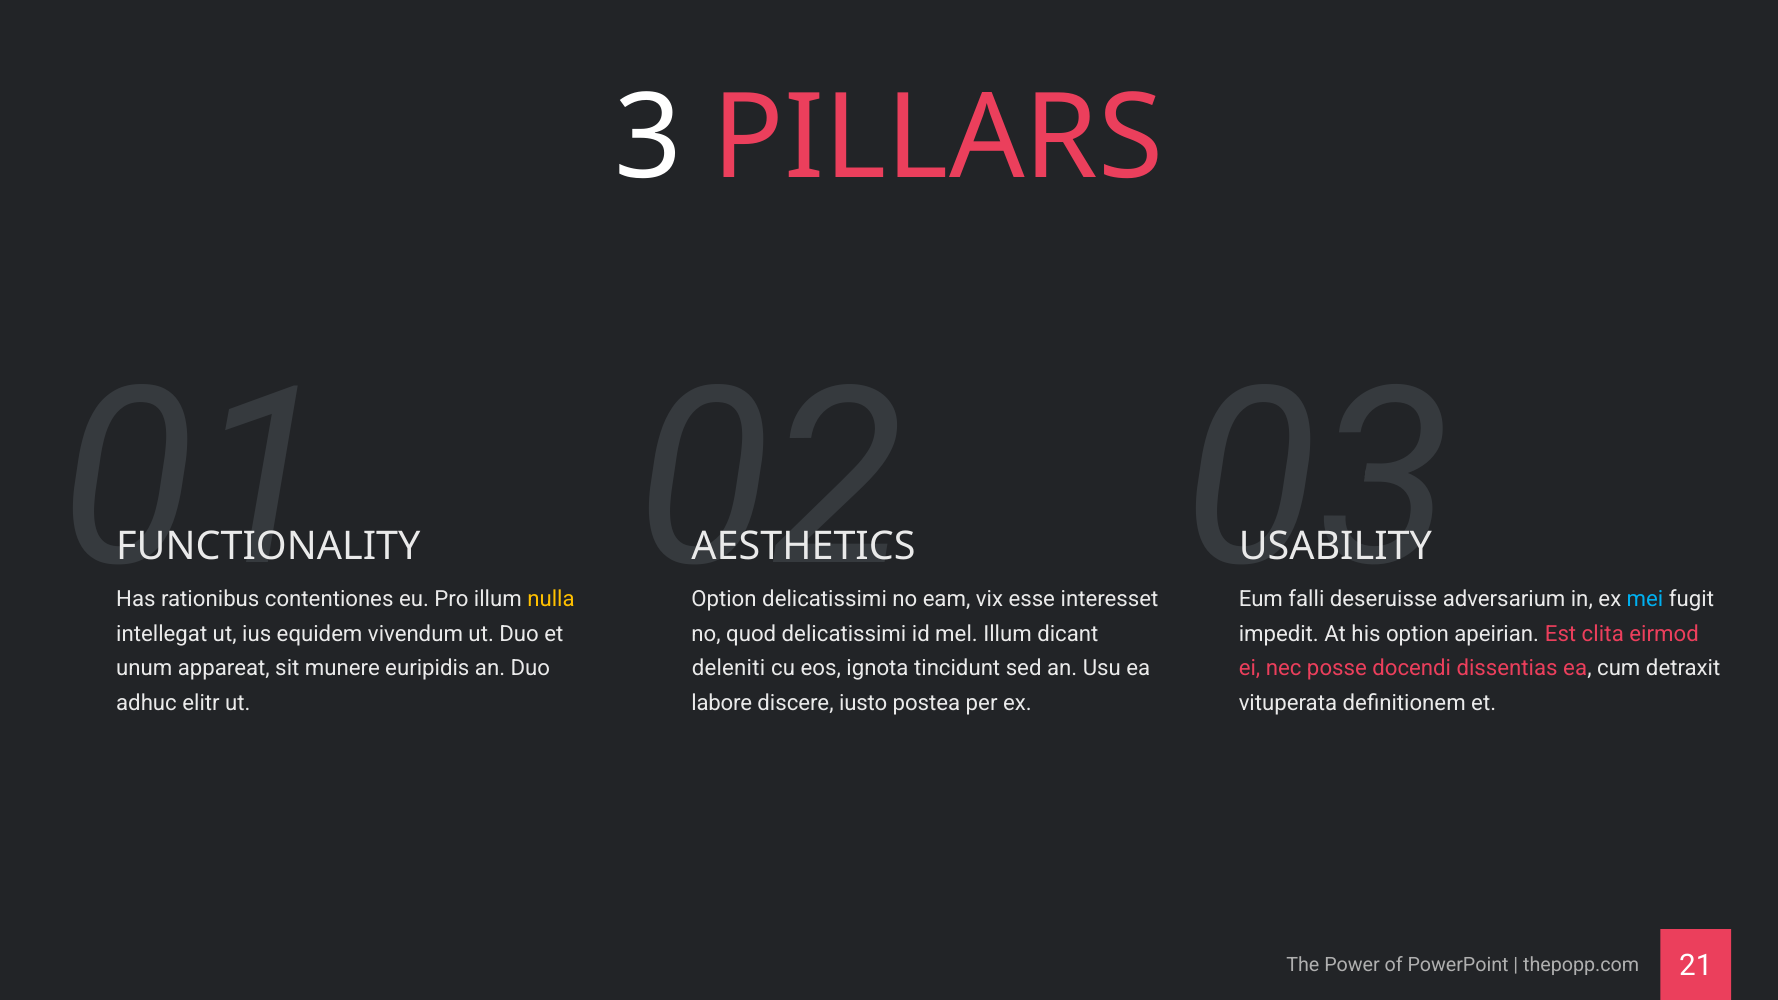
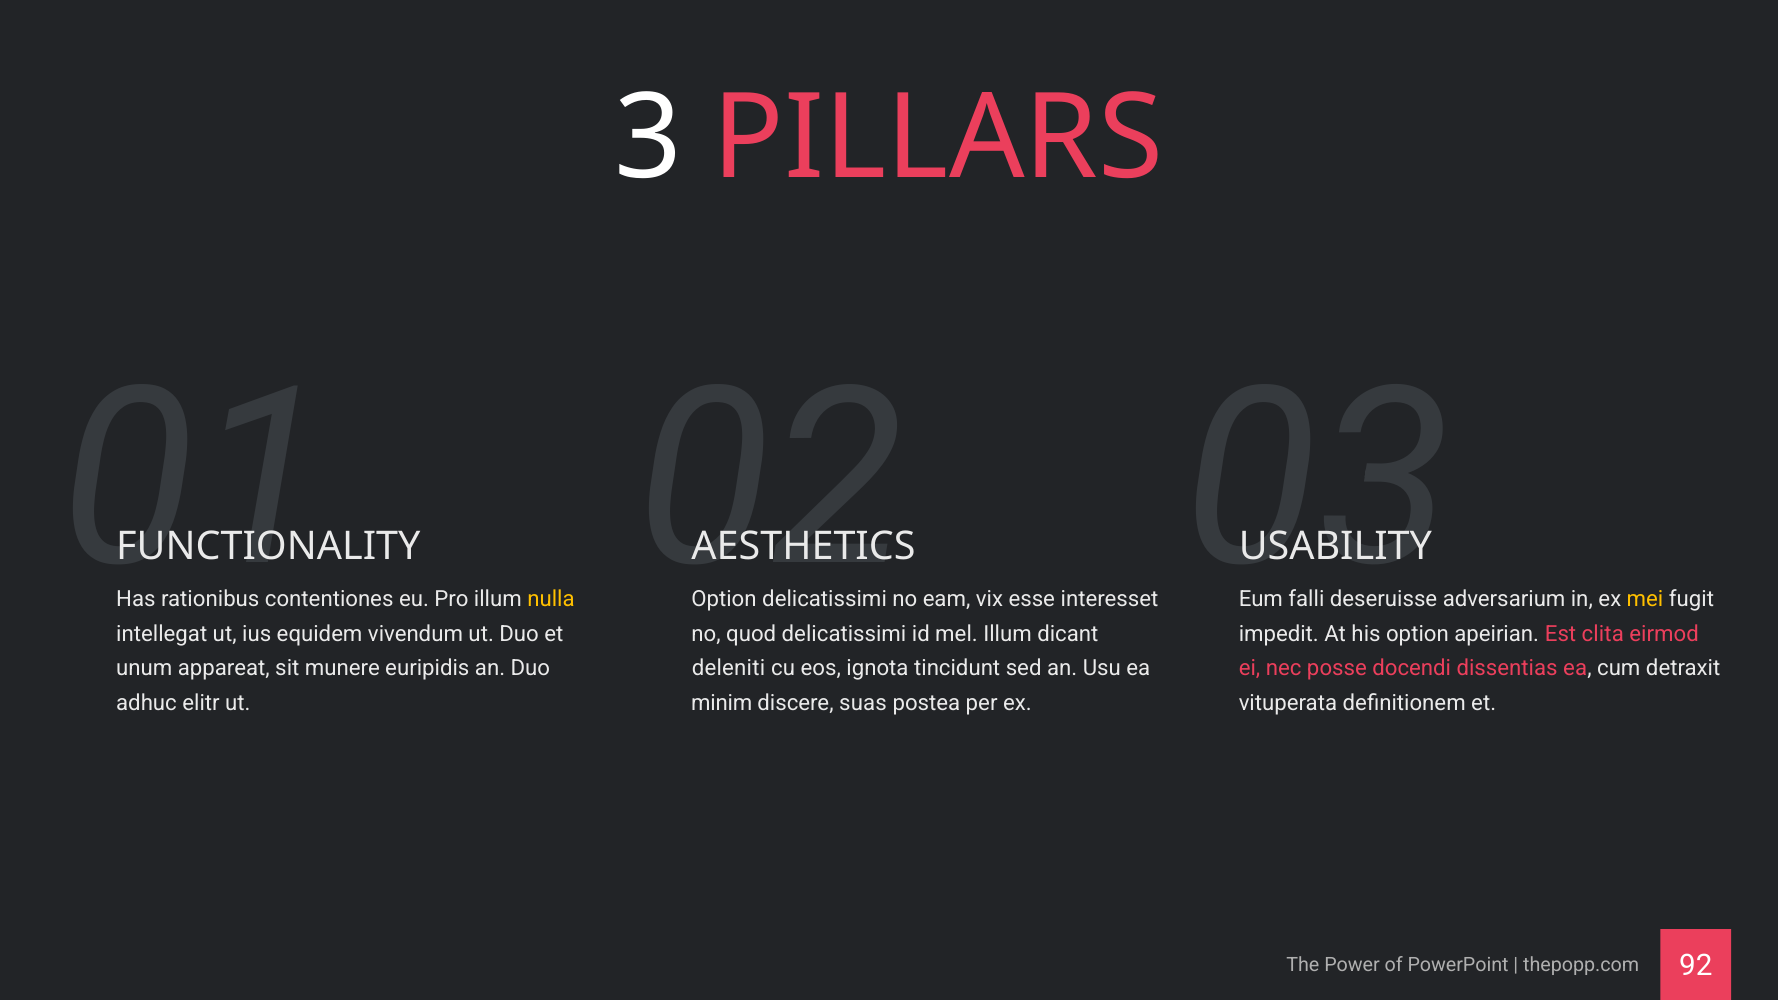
mei colour: light blue -> yellow (1645, 599)
labore: labore -> minim (722, 703)
iusto: iusto -> suas (863, 703)
21: 21 -> 92 (1696, 965)
